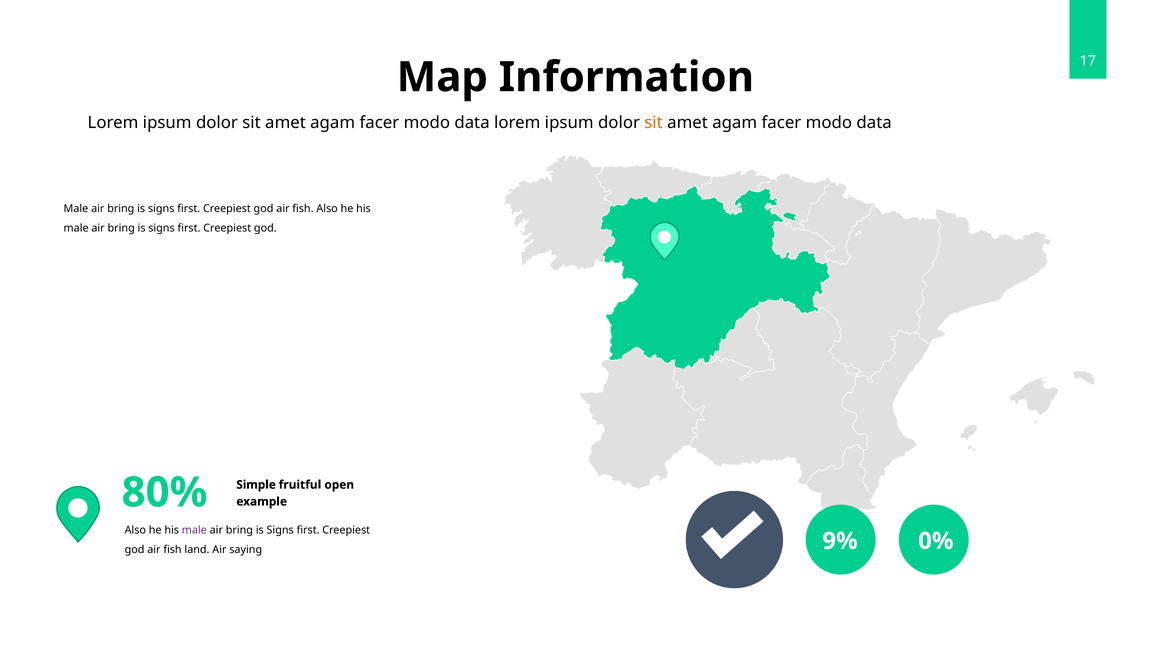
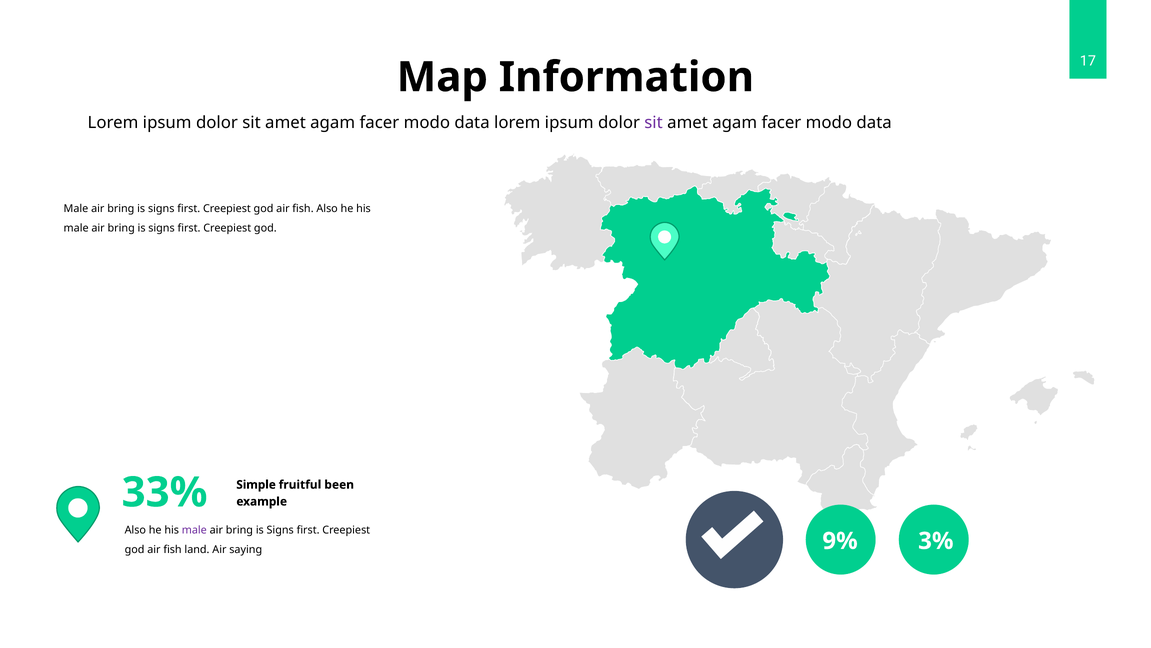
sit colour: orange -> purple (654, 123)
open: open -> been (339, 484)
80%: 80% -> 33% (165, 492)
0%: 0% -> 3% (936, 541)
